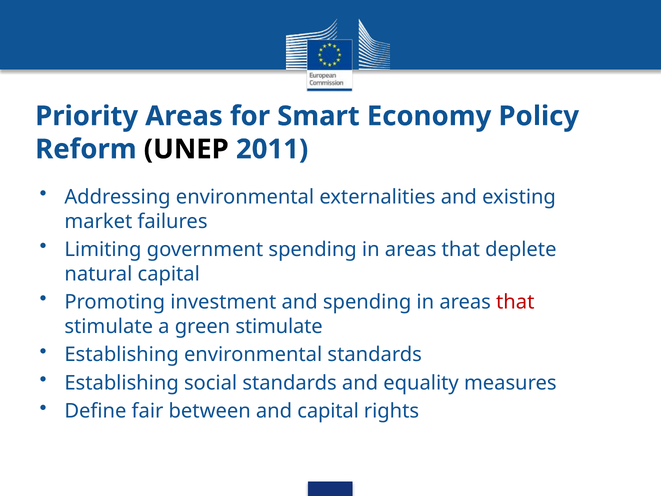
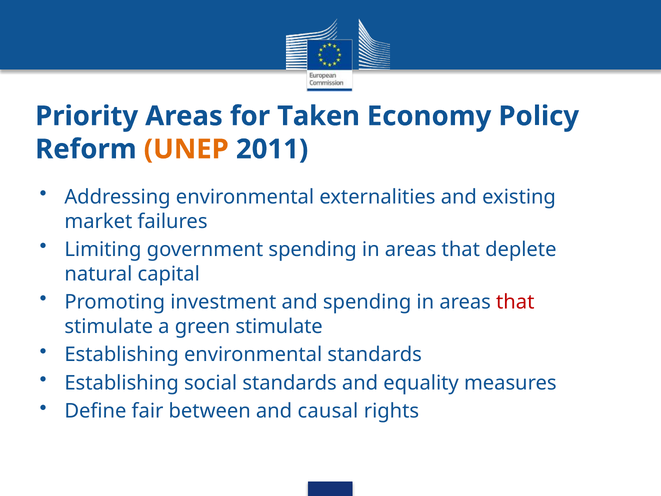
Smart: Smart -> Taken (319, 116)
UNEP colour: black -> orange (186, 149)
and capital: capital -> causal (328, 411)
